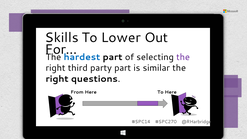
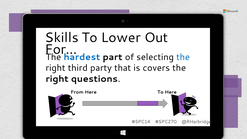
the colour: purple -> blue (183, 57)
party part: part -> that (123, 68)
similar: similar -> covers (156, 68)
